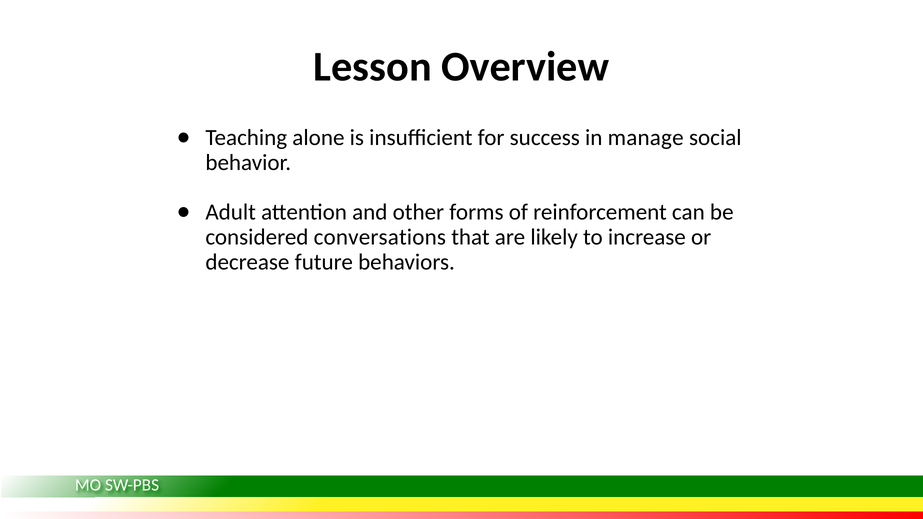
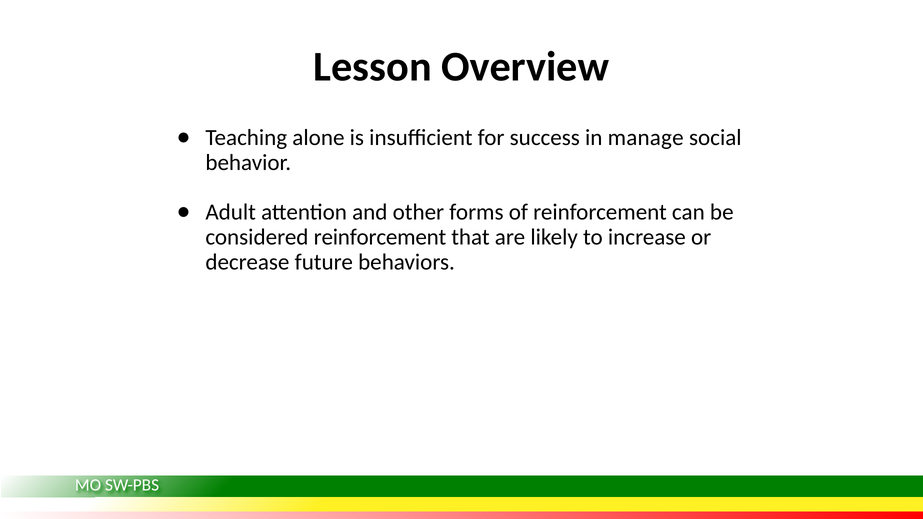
considered conversations: conversations -> reinforcement (380, 237)
